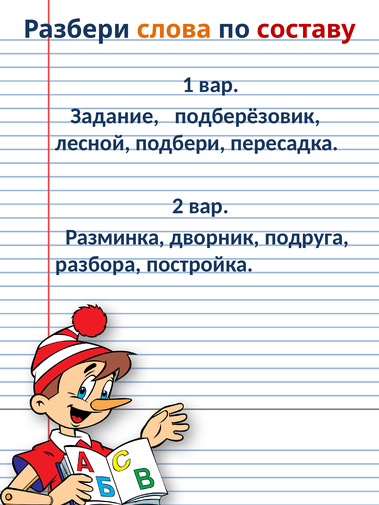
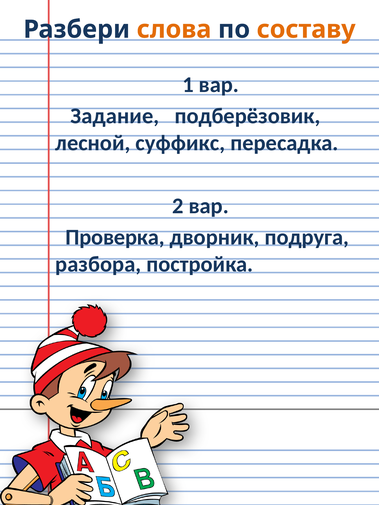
составу colour: red -> orange (306, 29)
подбери: подбери -> суффикс (180, 143)
Разминка: Разминка -> Проверка (115, 237)
